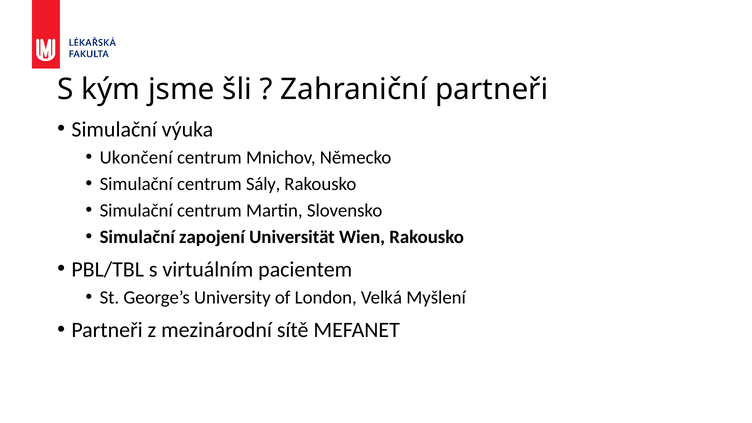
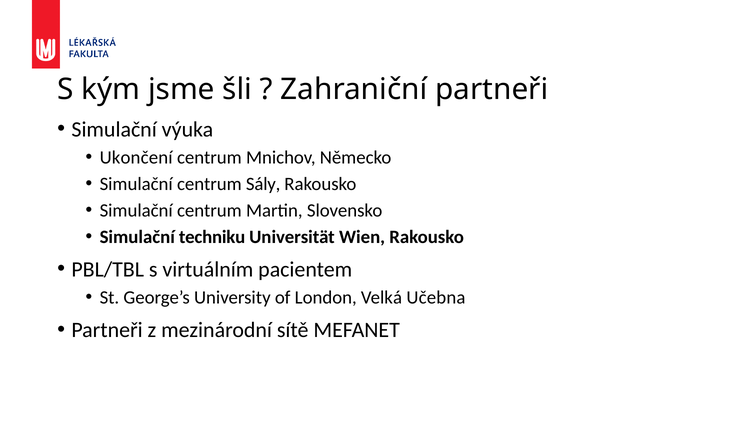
zapojení: zapojení -> techniku (212, 237)
Myšlení: Myšlení -> Učebna (436, 297)
